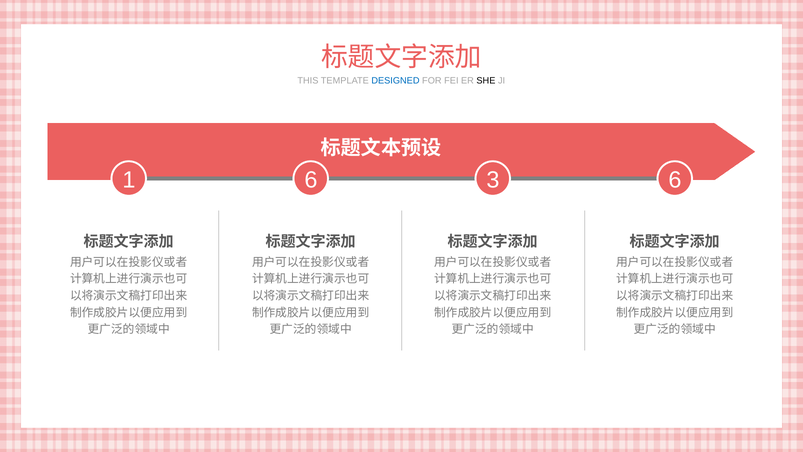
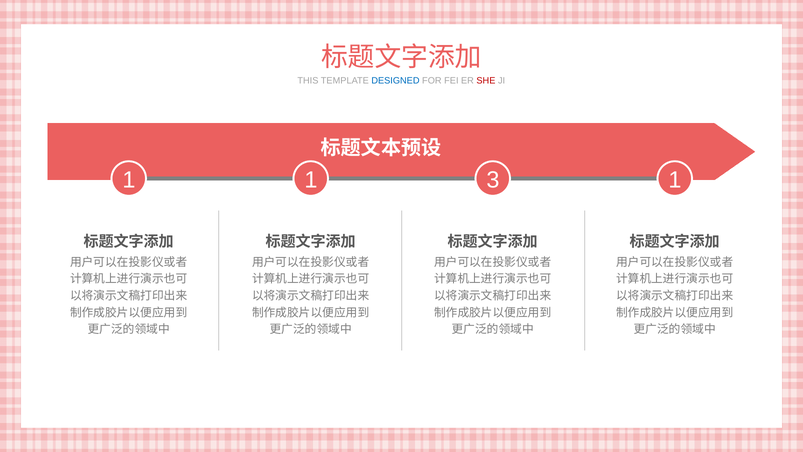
SHE colour: black -> red (486, 81)
1 6: 6 -> 1 (311, 180)
3 6: 6 -> 1 (675, 180)
